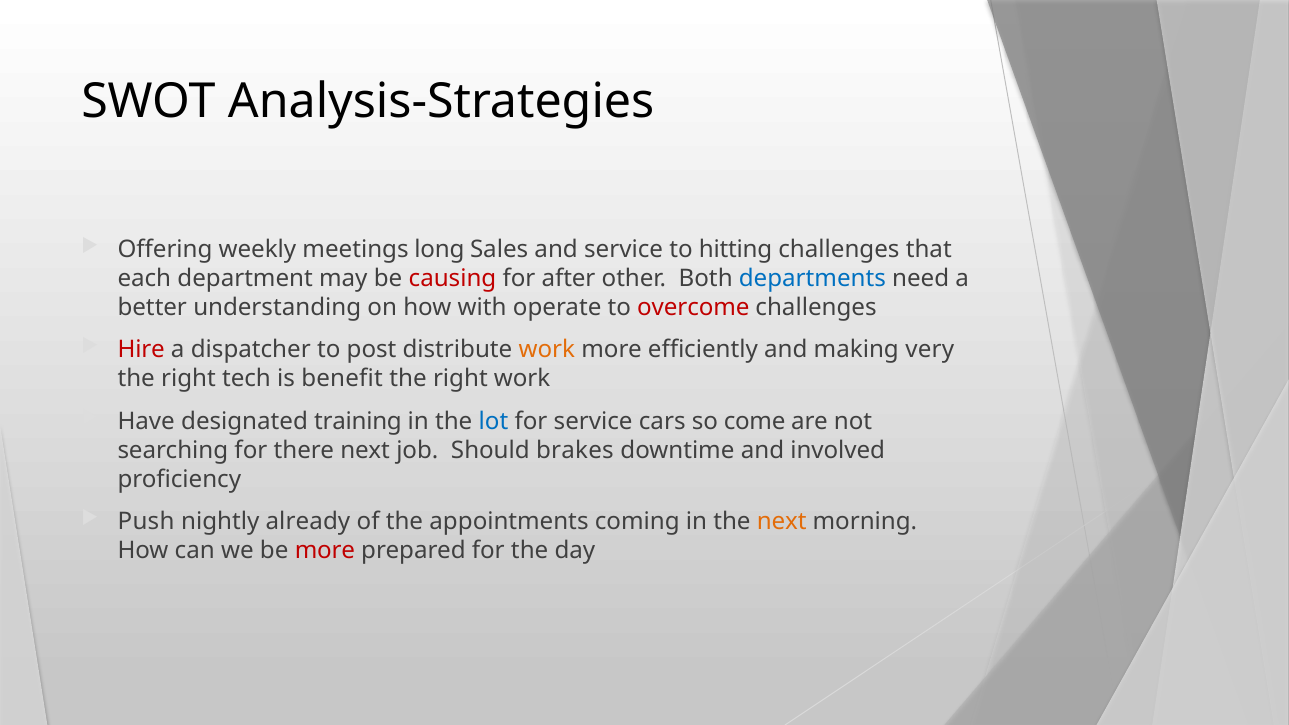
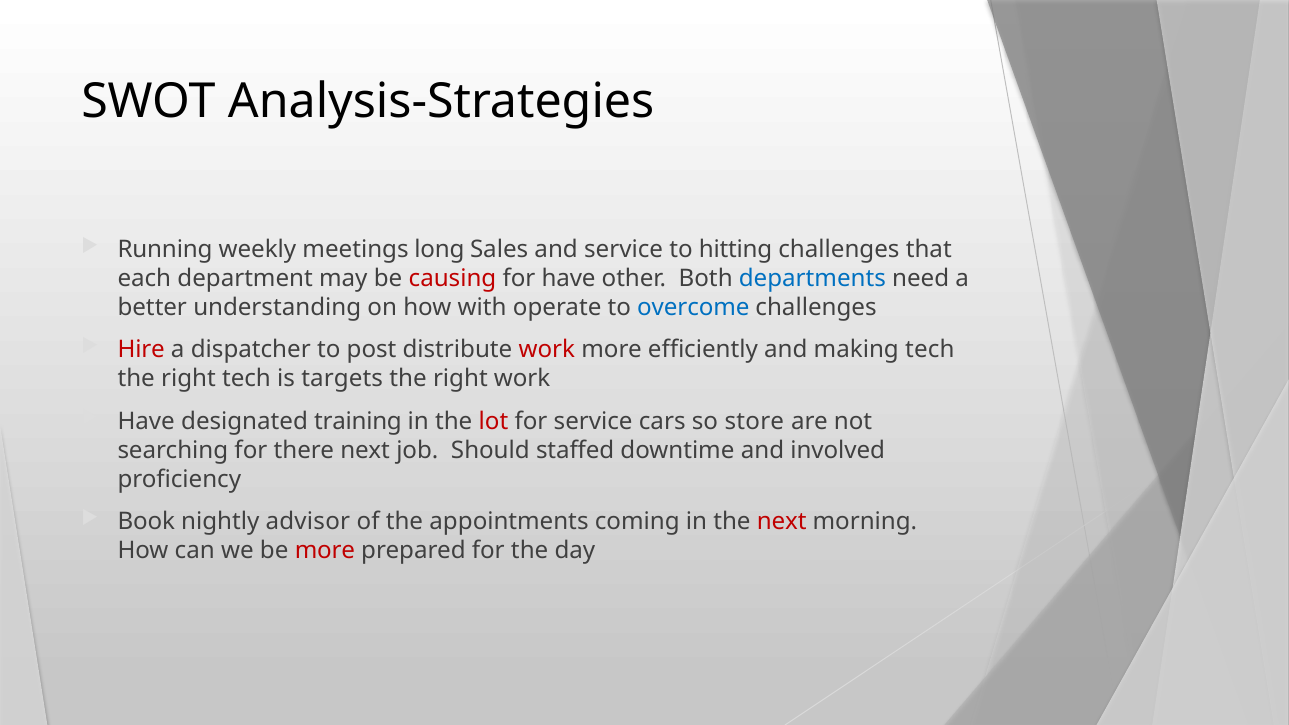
Offering: Offering -> Running (165, 249)
for after: after -> have (569, 278)
overcome colour: red -> blue (693, 307)
work colour: orange -> red (547, 350)
making very: very -> tech (930, 350)
benefit: benefit -> targets (342, 379)
lot colour: blue -> red (494, 421)
come: come -> store (754, 421)
brakes: brakes -> staffed (575, 450)
Push: Push -> Book (146, 522)
already: already -> advisor (308, 522)
next colour: orange -> red (782, 522)
